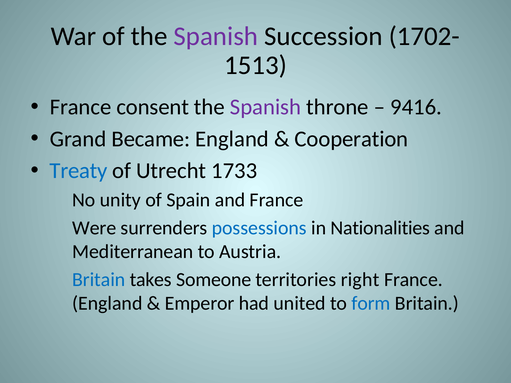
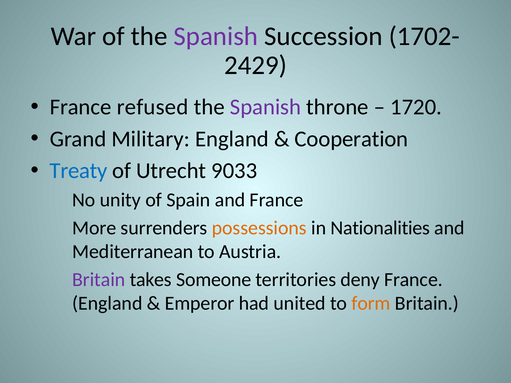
1513: 1513 -> 2429 (255, 65)
consent: consent -> refused (153, 107)
9416: 9416 -> 1720 (416, 107)
Became: Became -> Military (151, 139)
1733: 1733 -> 9033 (234, 171)
Were: Were -> More (94, 228)
possessions colour: blue -> orange (259, 228)
Britain colour: blue -> purple (99, 280)
right: right -> deny (360, 280)
form colour: blue -> orange (371, 304)
